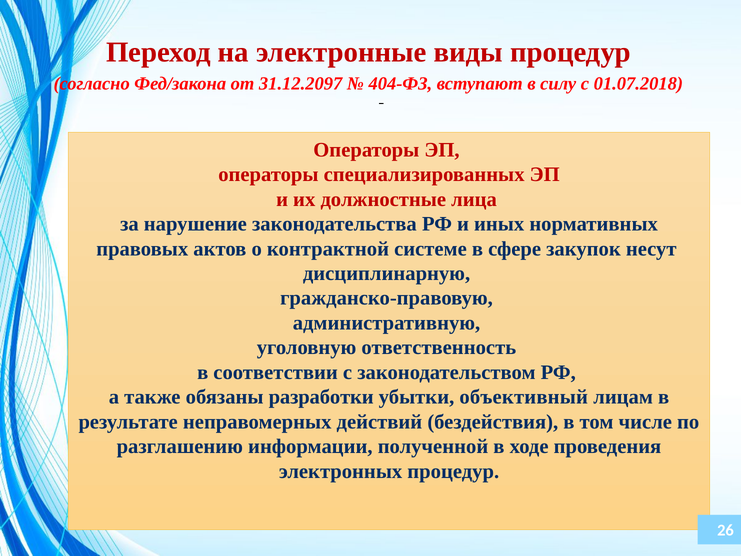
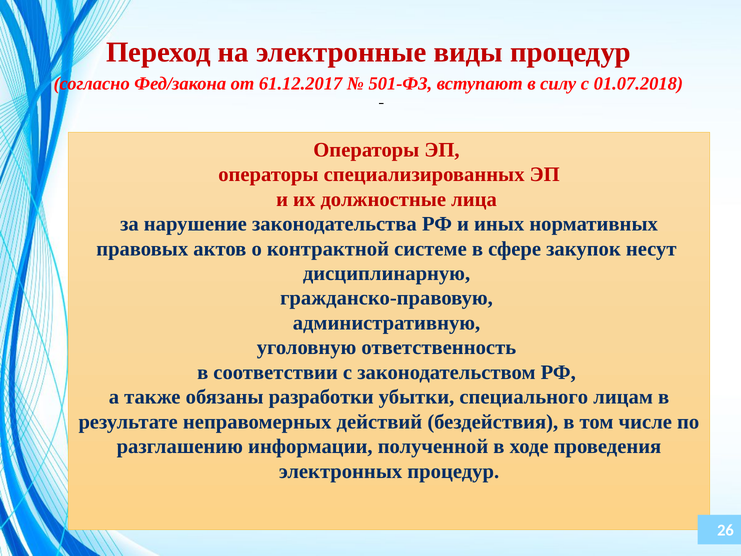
31.12.2097: 31.12.2097 -> 61.12.2017 (301, 84)
404-ФЗ: 404-ФЗ -> 501-ФЗ (400, 84)
объективный: объективный -> специального (524, 397)
